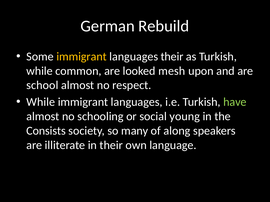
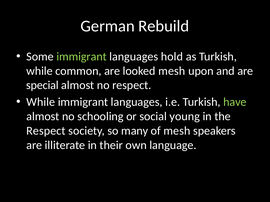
immigrant colour: yellow -> light green (82, 57)
languages their: their -> hold (172, 57)
school: school -> special (42, 85)
Consists: Consists -> Respect (46, 131)
of along: along -> mesh (177, 131)
